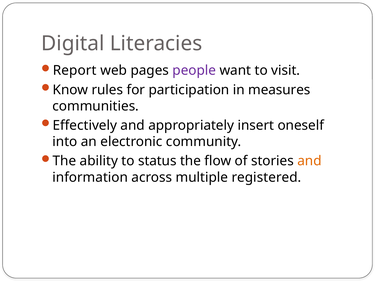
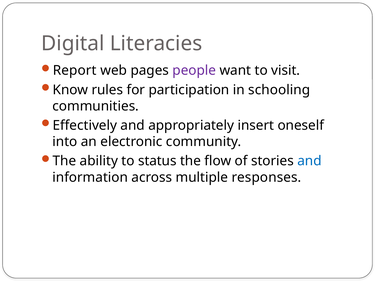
measures: measures -> schooling (279, 90)
and colour: orange -> blue (309, 161)
registered: registered -> responses (266, 177)
